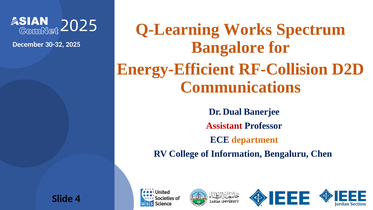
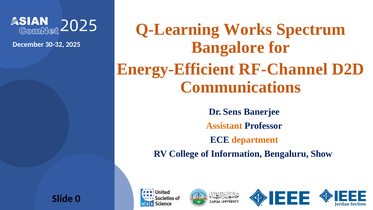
RF-Collision: RF-Collision -> RF-Channel (283, 69)
Dual: Dual -> Sens (232, 112)
Assistant colour: red -> orange (224, 126)
Chen: Chen -> Show (321, 154)
4: 4 -> 0 (78, 199)
